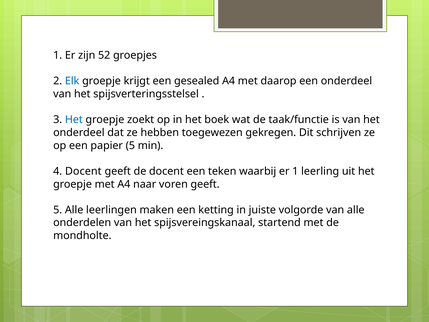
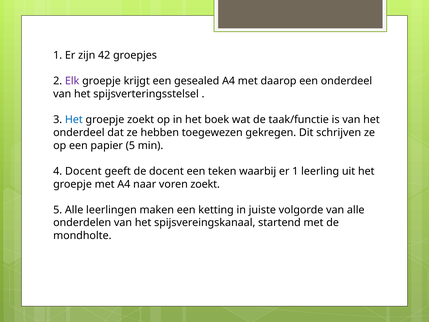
52: 52 -> 42 (104, 55)
Elk colour: blue -> purple (72, 81)
voren geeft: geeft -> zoekt (205, 184)
